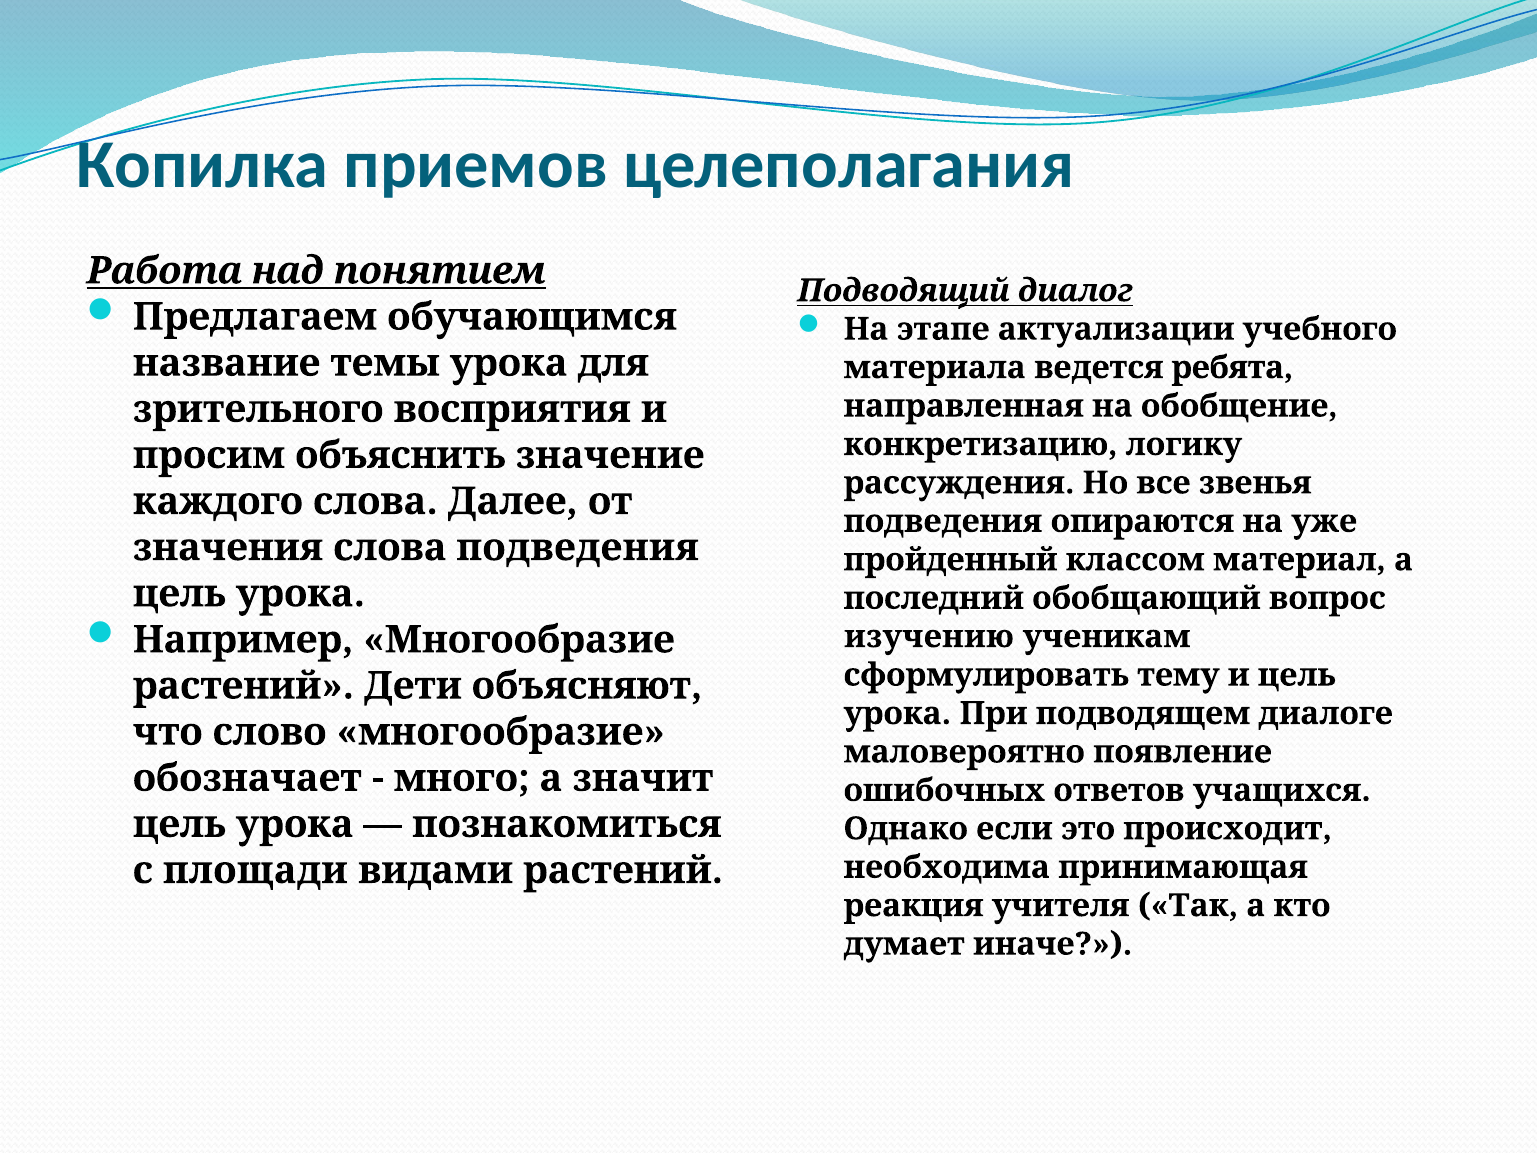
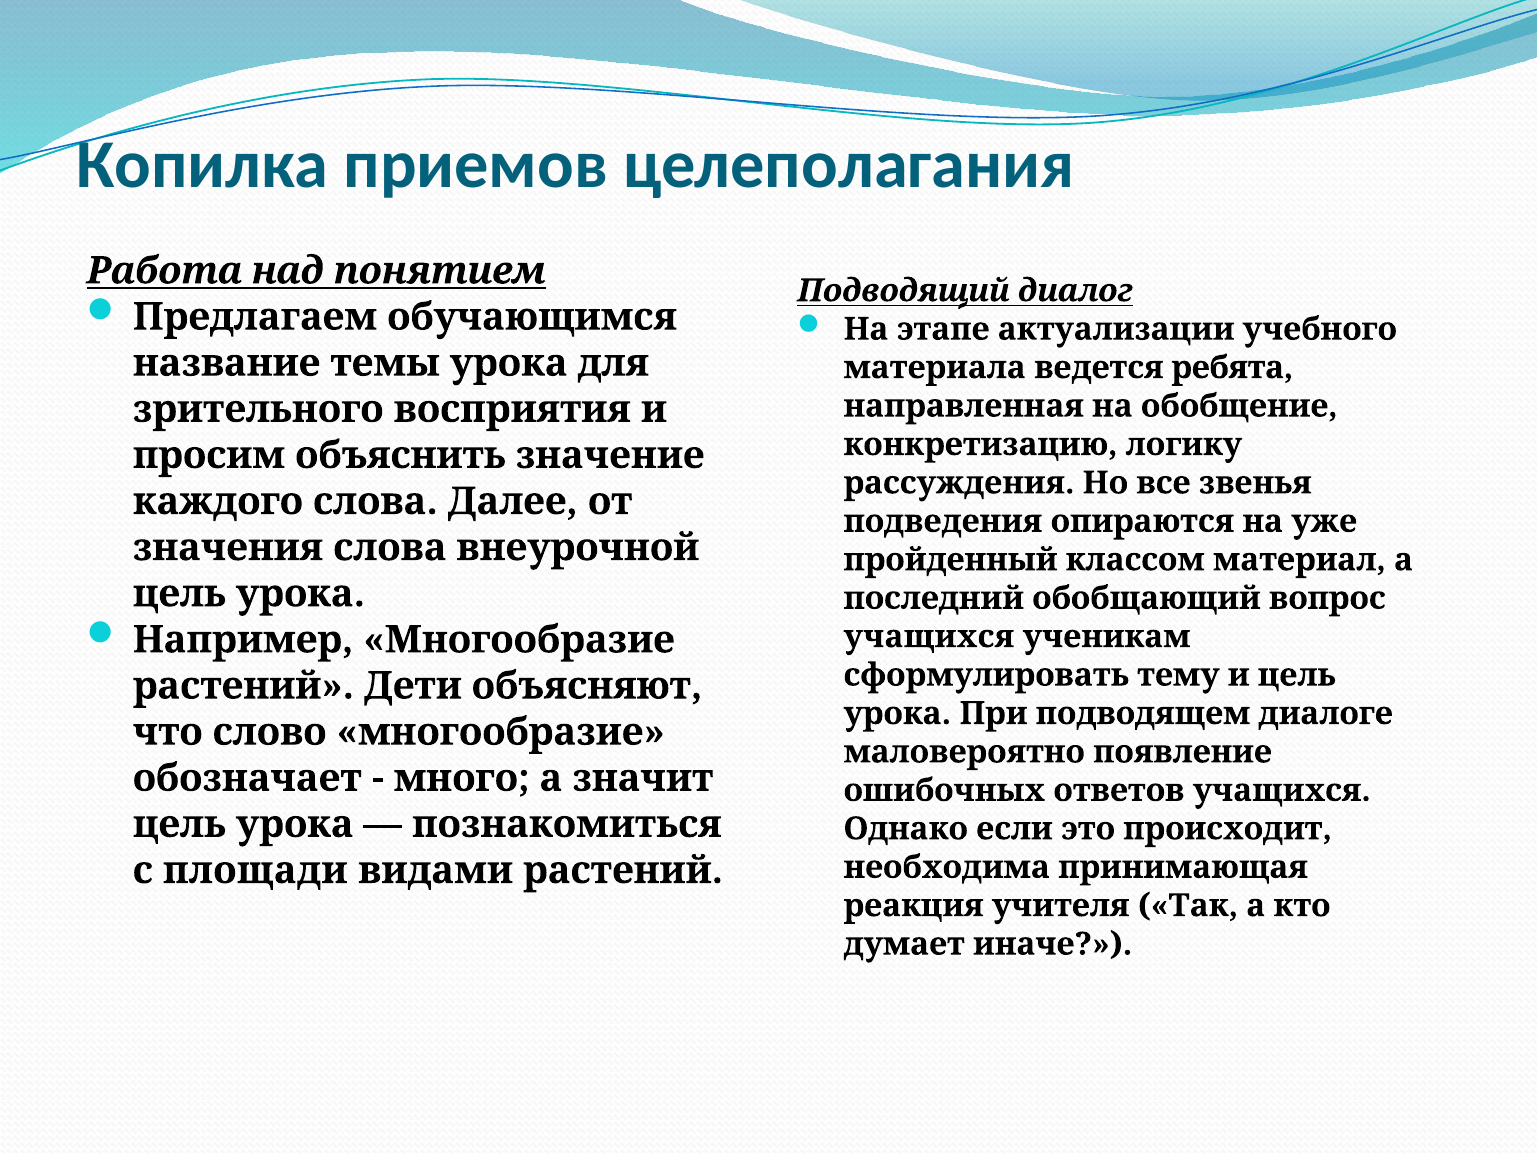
слова подведения: подведения -> внеурочной (578, 547)
изучению: изучению -> учащихся (929, 636)
